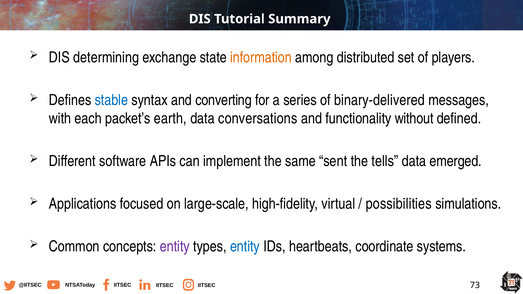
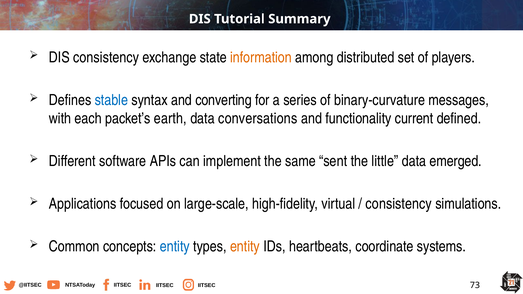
DIS determining: determining -> consistency (106, 57)
binary-delivered: binary-delivered -> binary-curvature (380, 100)
without: without -> current (414, 118)
tells: tells -> little (385, 161)
possibilities: possibilities -> consistency (399, 204)
entity colour: purple -> blue (175, 247)
entity colour: blue -> orange (245, 247)
